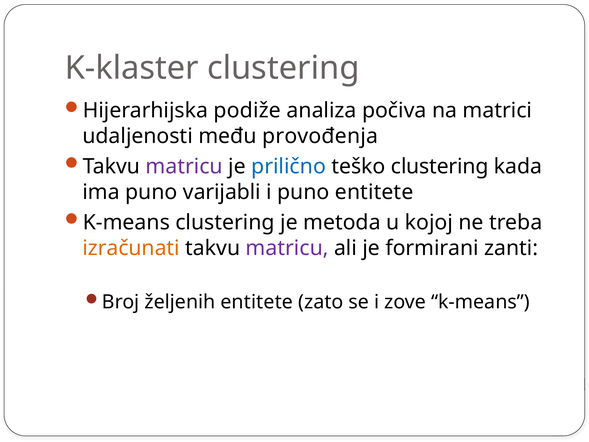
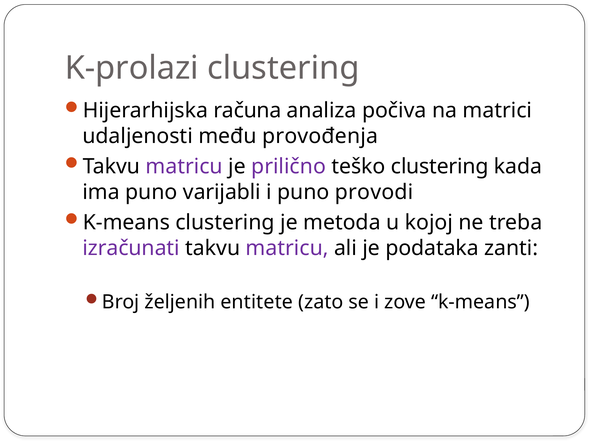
K-klaster: K-klaster -> K-prolazi (132, 68)
podiže: podiže -> računa (247, 110)
prilično colour: blue -> purple (289, 166)
puno entitete: entitete -> provodi (374, 192)
izračunati colour: orange -> purple (131, 248)
formirani: formirani -> podataka (432, 248)
